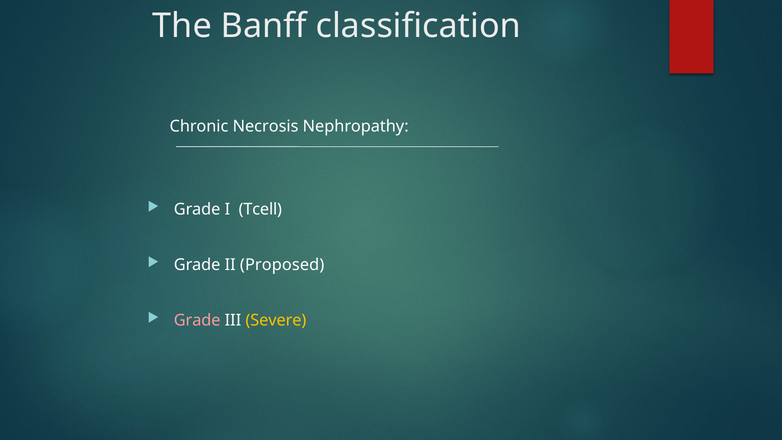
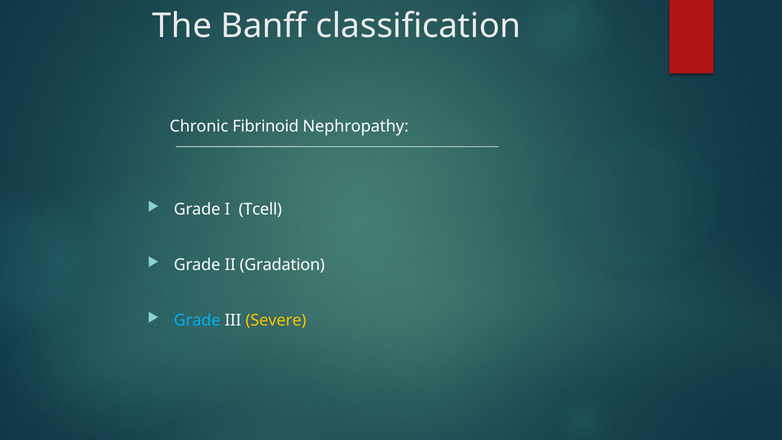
Necrosis: Necrosis -> Fibrinoid (266, 126)
Proposed: Proposed -> Gradation (282, 265)
Grade colour: pink -> light blue (197, 320)
